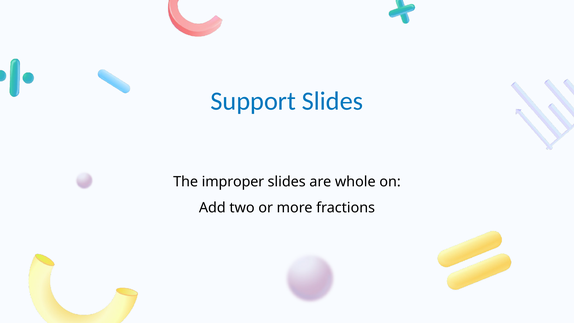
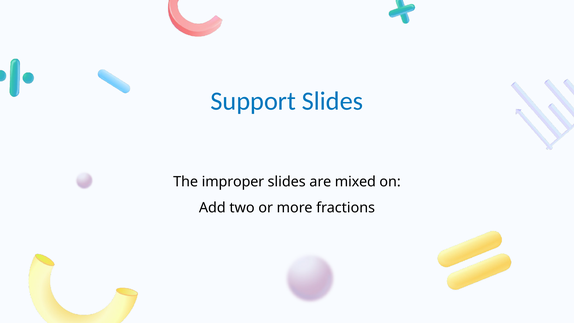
whole: whole -> mixed (355, 182)
